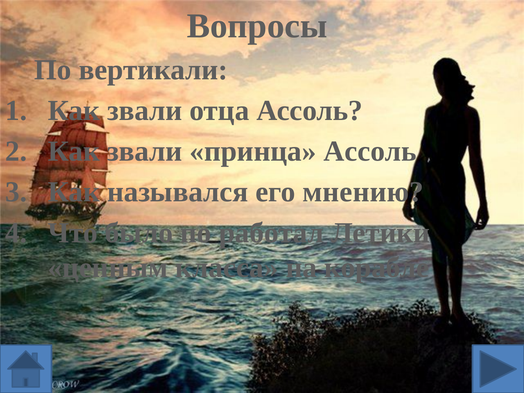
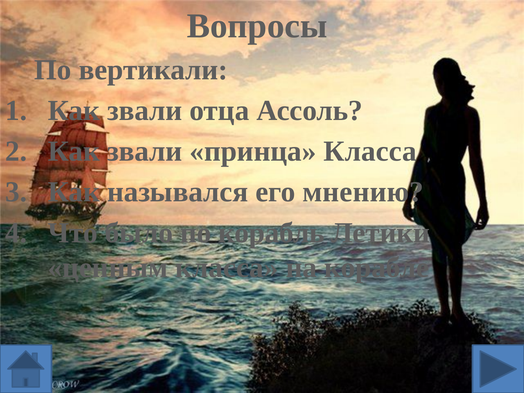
принца Ассоль: Ассоль -> Класса (370, 151)
работал: работал -> корабль (271, 233)
